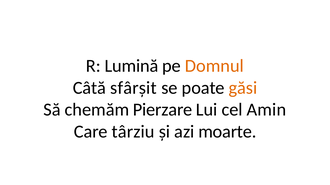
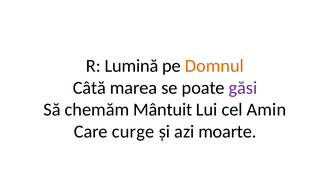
sfârșit: sfârșit -> marea (134, 88)
găsi colour: orange -> purple (243, 88)
Pierzare: Pierzare -> Mântuit (163, 110)
târziu: târziu -> curge (133, 132)
